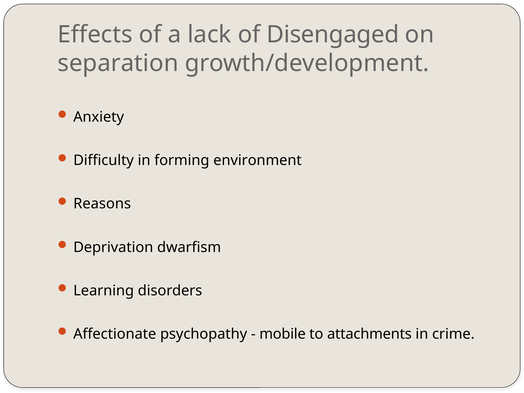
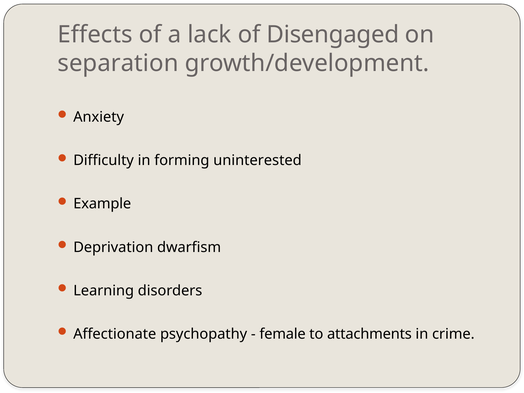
environment: environment -> uninterested (257, 160)
Reasons: Reasons -> Example (102, 204)
mobile: mobile -> female (283, 334)
